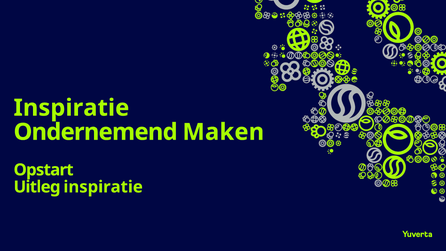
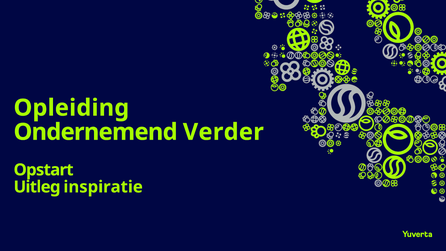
Inspiratie: Inspiratie -> Opleiding (71, 108)
Maken: Maken -> Verder (223, 132)
